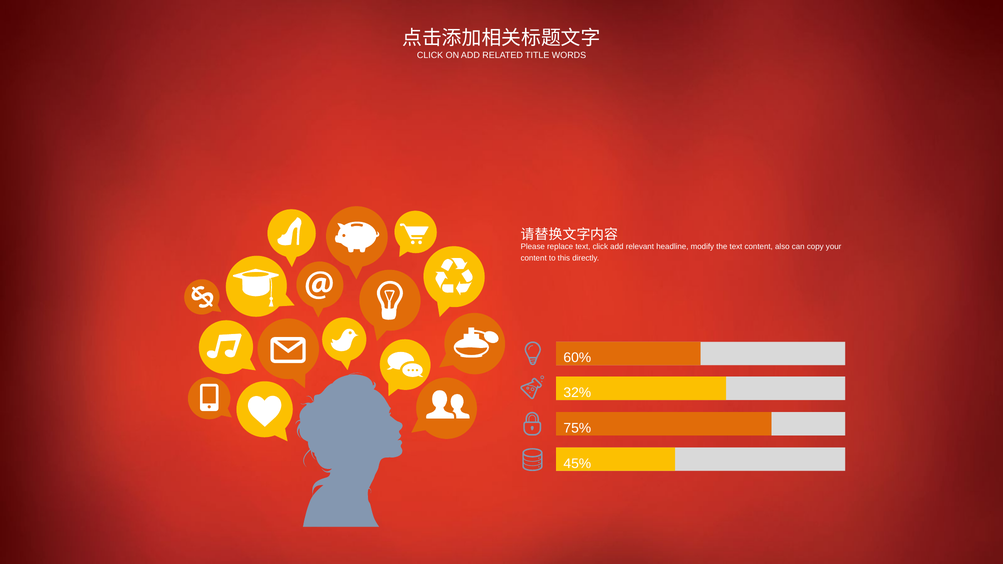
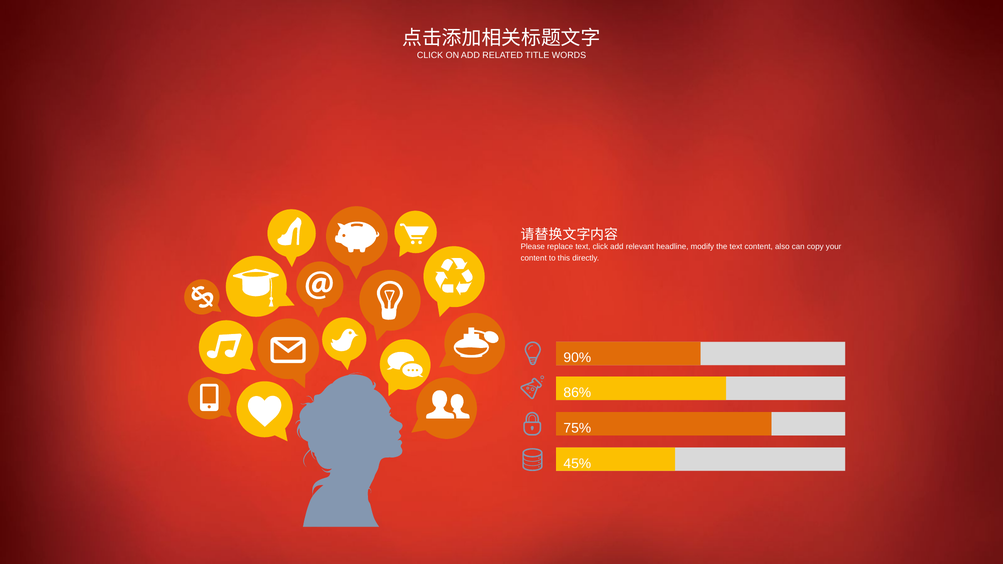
60%: 60% -> 90% (577, 358)
32%: 32% -> 86% (577, 393)
